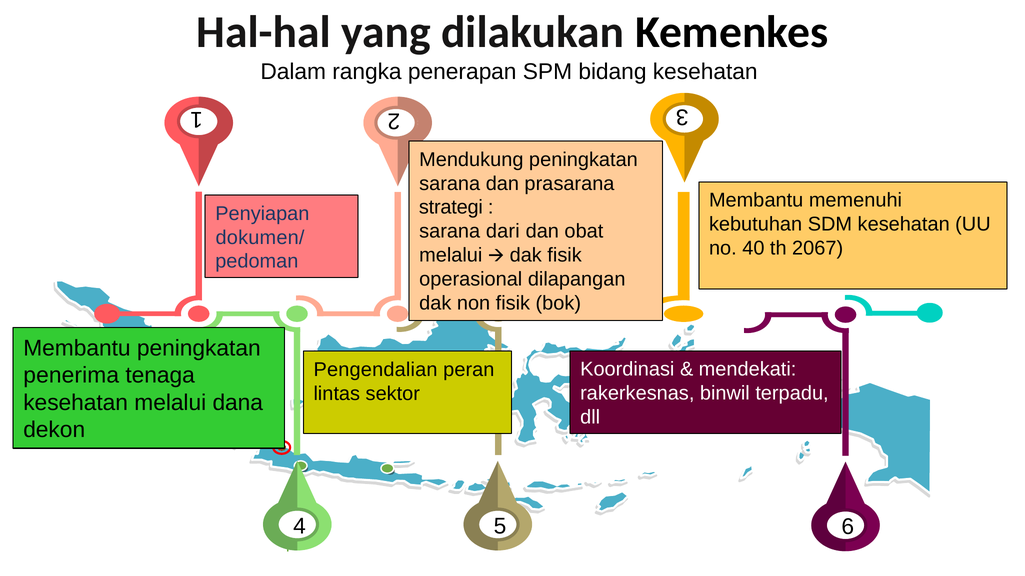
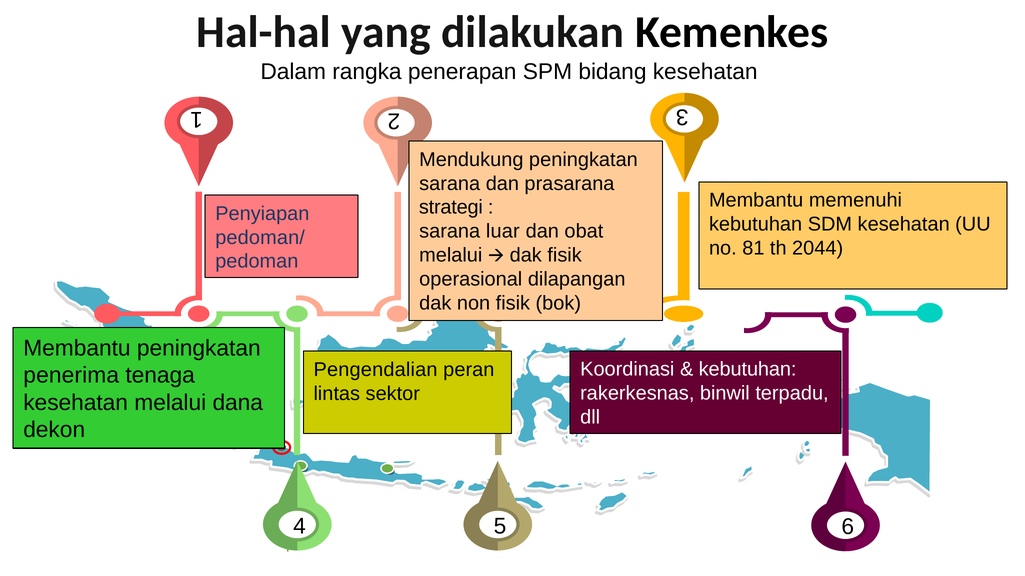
dari: dari -> luar (503, 232)
dokumen/: dokumen/ -> pedoman/ (260, 238)
40: 40 -> 81 (753, 248)
2067: 2067 -> 2044 (818, 248)
mendekati: mendekati -> kebutuhan (748, 370)
